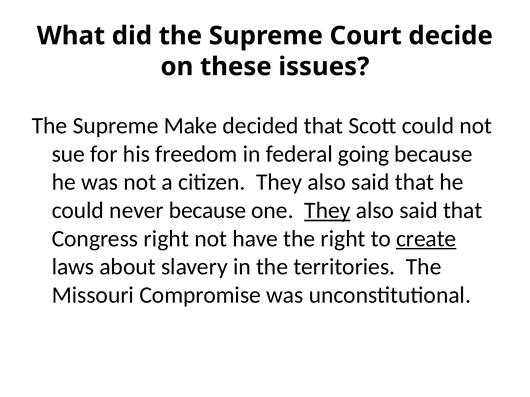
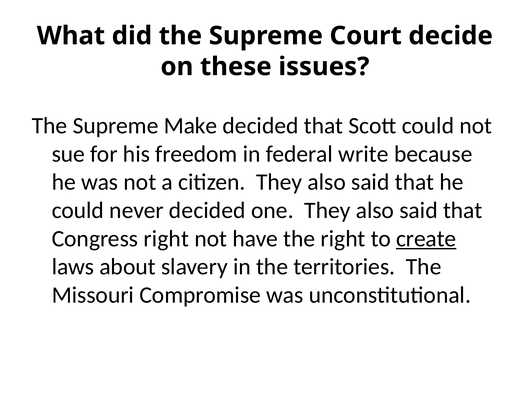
going: going -> write (363, 154)
never because: because -> decided (207, 211)
They underline: present -> none (327, 211)
